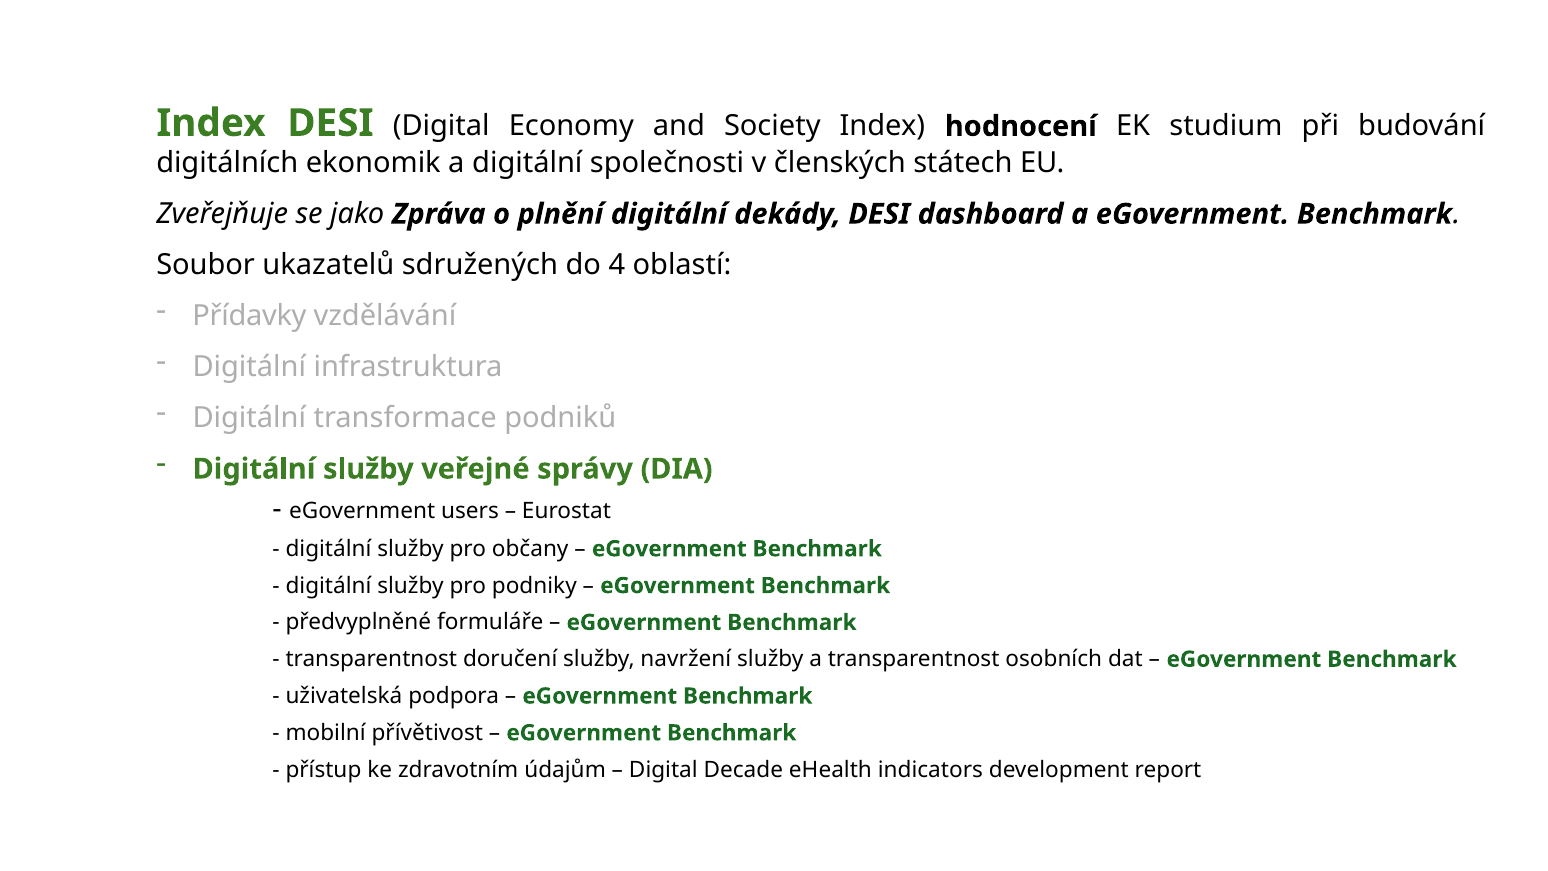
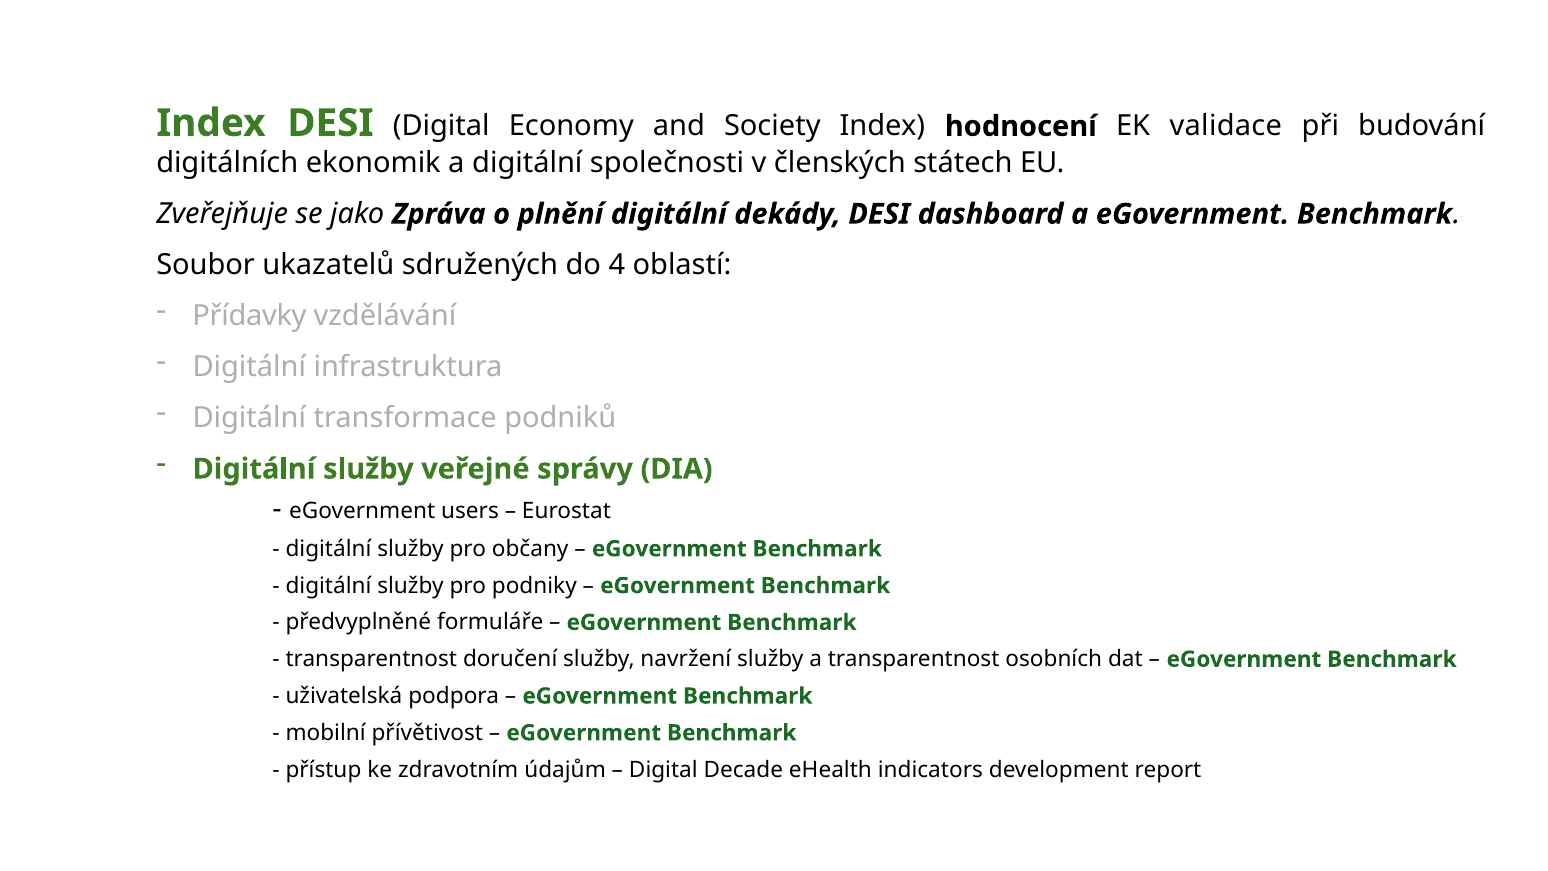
studium: studium -> validace (1226, 126)
